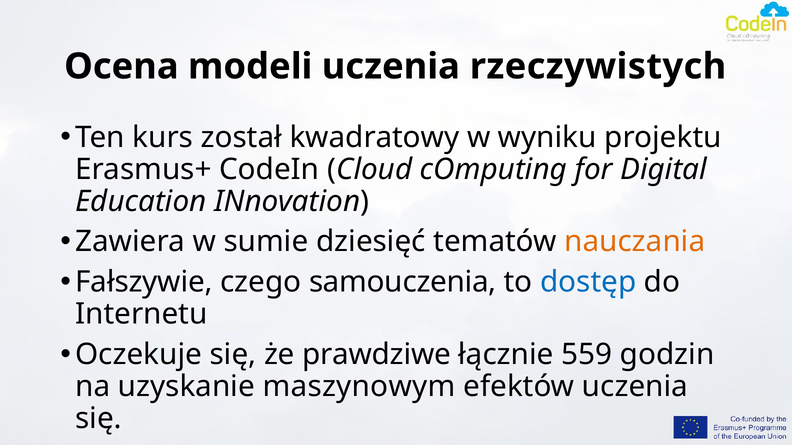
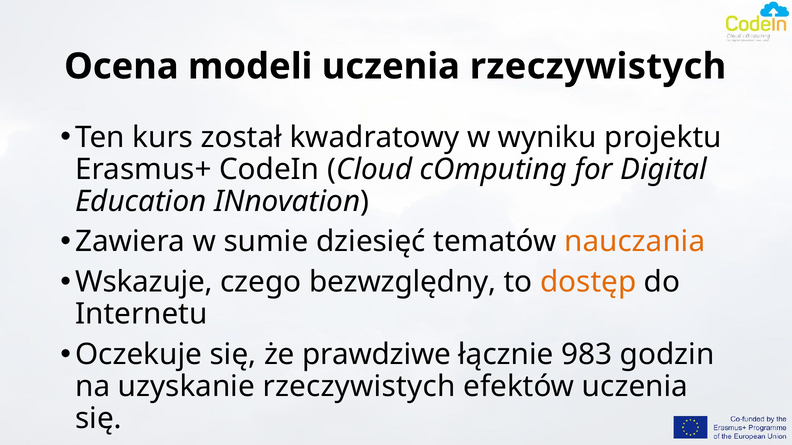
Fałszywie: Fałszywie -> Wskazuje (144, 282)
samouczenia: samouczenia -> bezwzględny (403, 282)
dostęp colour: blue -> orange (588, 282)
559: 559 -> 983 (587, 355)
uzyskanie maszynowym: maszynowym -> rzeczywistych (359, 387)
